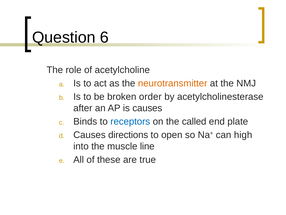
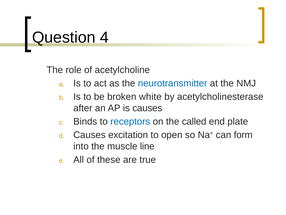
6: 6 -> 4 (104, 37)
neurotransmitter colour: orange -> blue (173, 83)
order: order -> white (150, 96)
directions: directions -> excitation (128, 135)
high: high -> form (243, 135)
